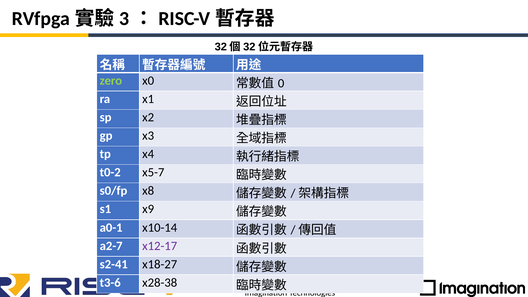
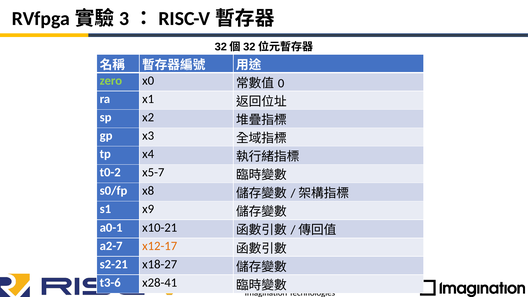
x10-14: x10-14 -> x10-21 (160, 228)
x12-17 colour: purple -> orange (160, 246)
s2-41: s2-41 -> s2-21 (114, 264)
x28-38: x28-38 -> x28-41 (160, 283)
